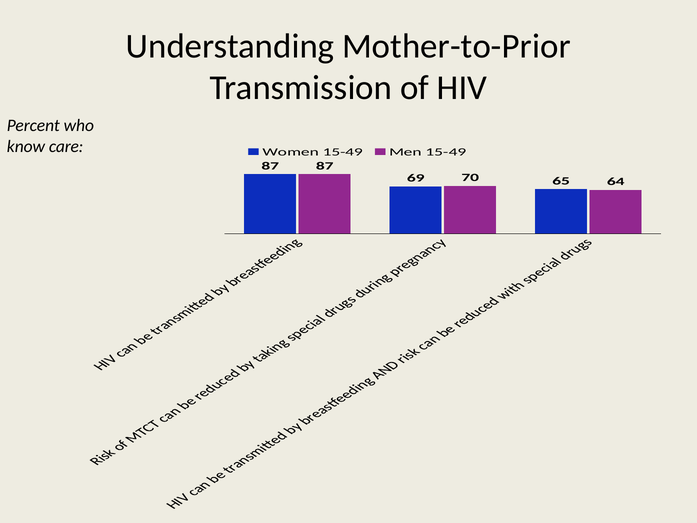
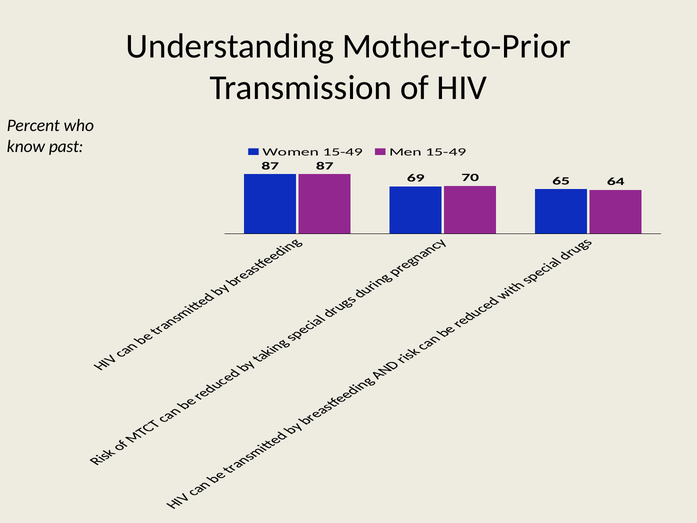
care: care -> past (66, 146)
